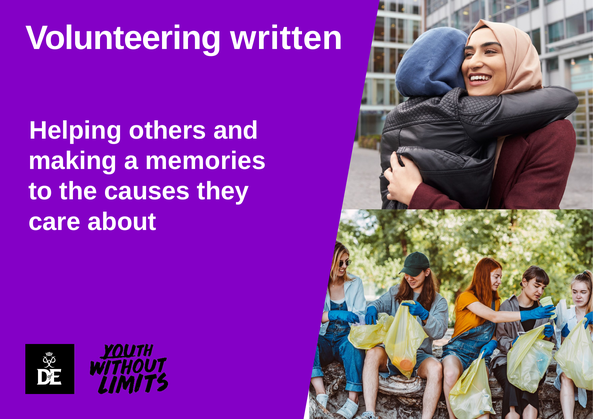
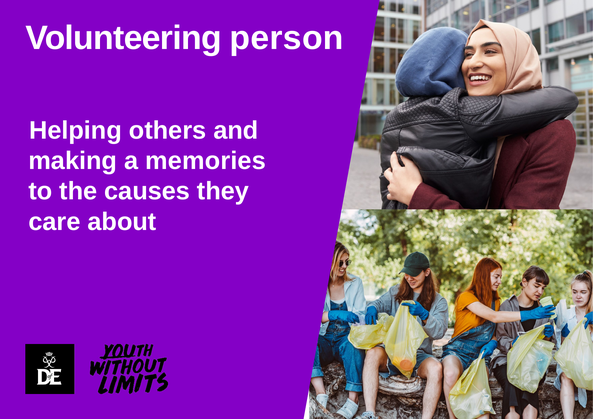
written: written -> person (287, 38)
